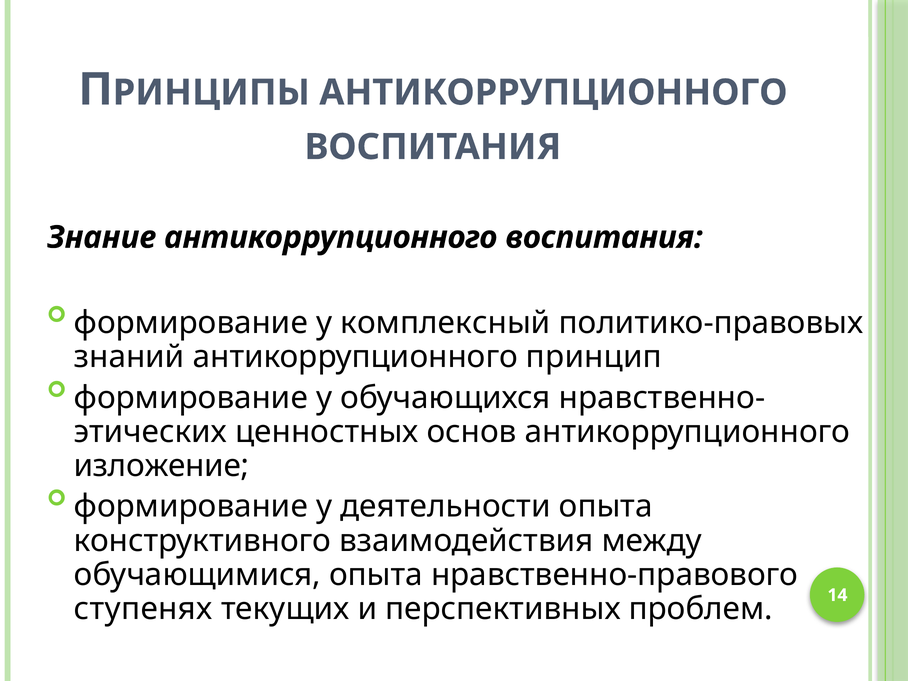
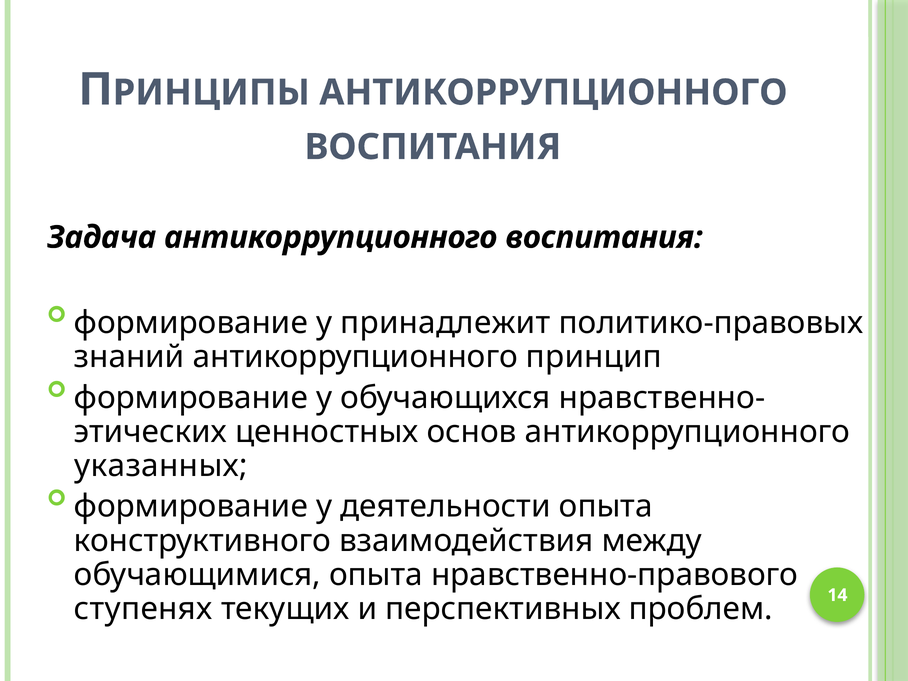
Знание: Знание -> Задача (101, 237)
комплексный: комплексный -> принадлежит (445, 323)
изложение: изложение -> указанных (161, 466)
